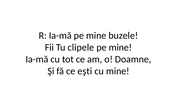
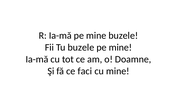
Tu clipele: clipele -> buzele (81, 47)
eşti: eşti -> faci (85, 71)
